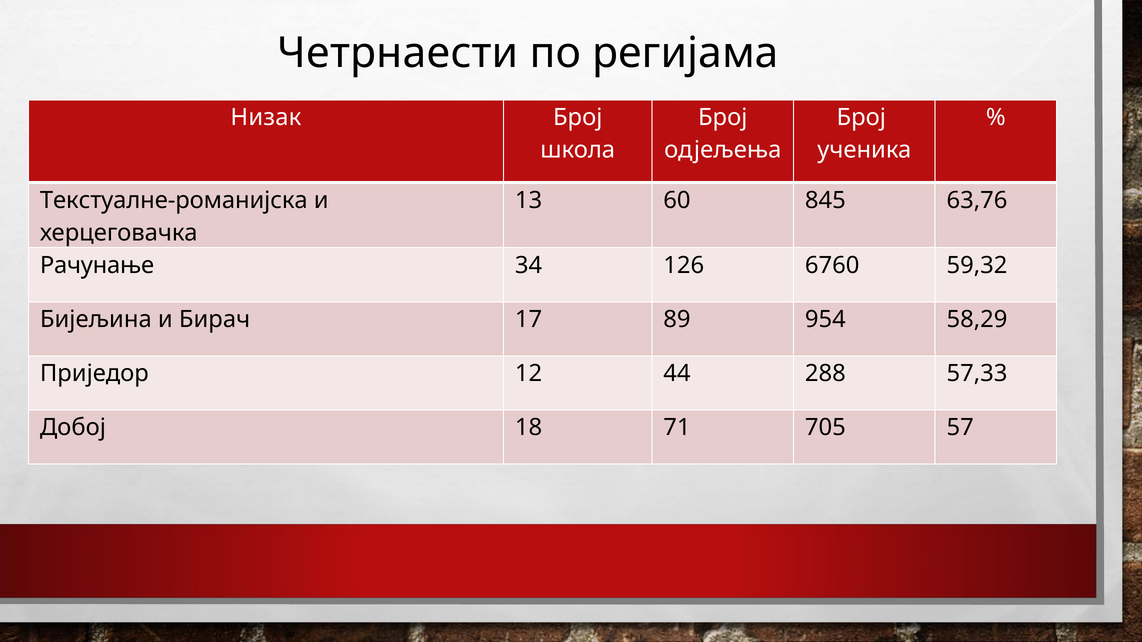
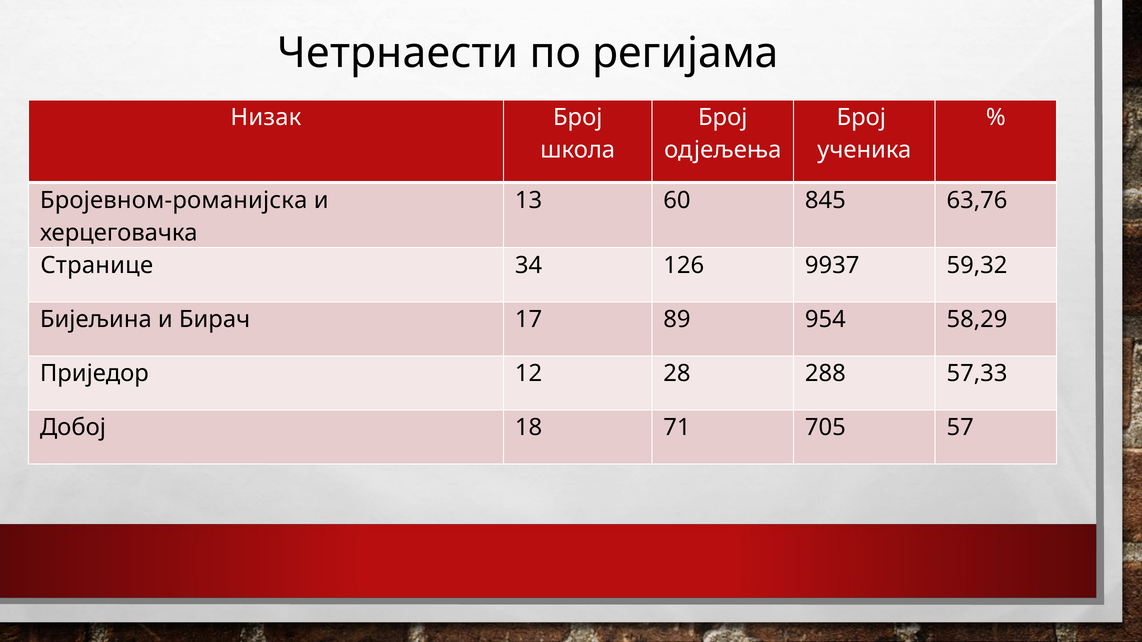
Текстуалне-романијска: Текстуалне-романијска -> Бројевном-романијска (174, 200)
Рачунање: Рачунање -> Странице (97, 266)
6760: 6760 -> 9937 (832, 266)
44: 44 -> 28 (677, 374)
